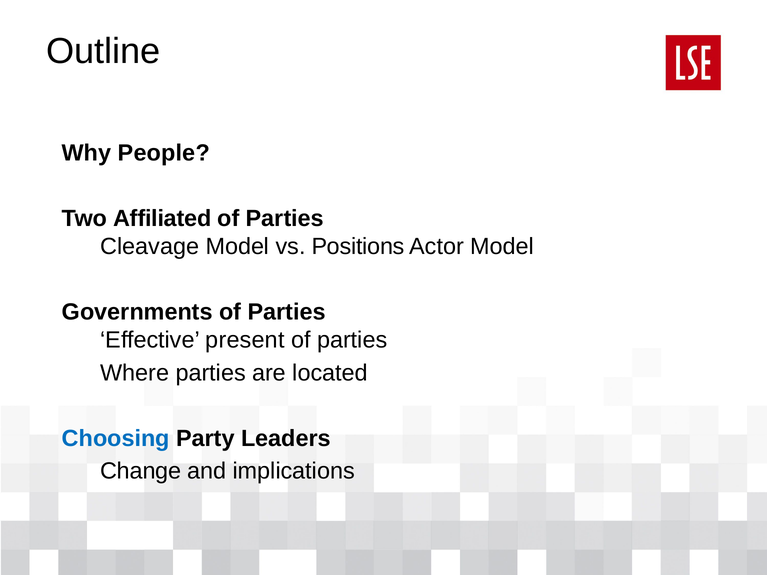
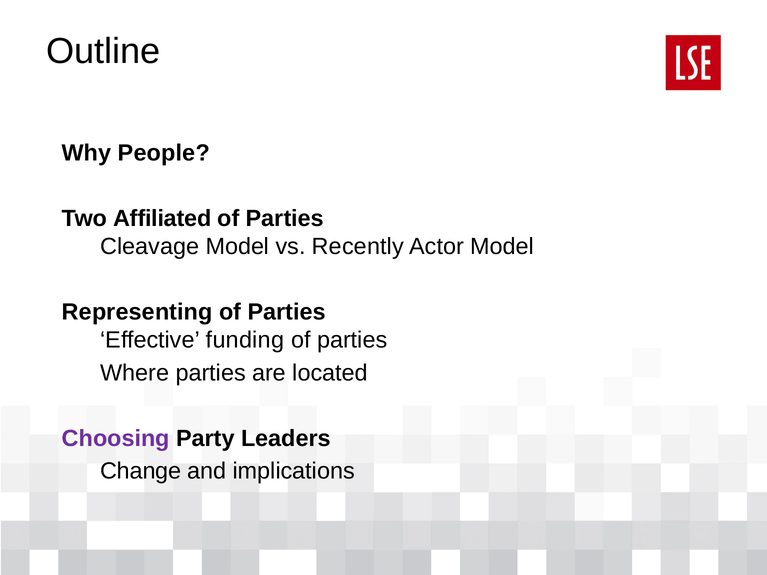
Positions: Positions -> Recently (358, 247)
Governments: Governments -> Representing (137, 312)
present: present -> funding (245, 340)
Choosing colour: blue -> purple (116, 439)
